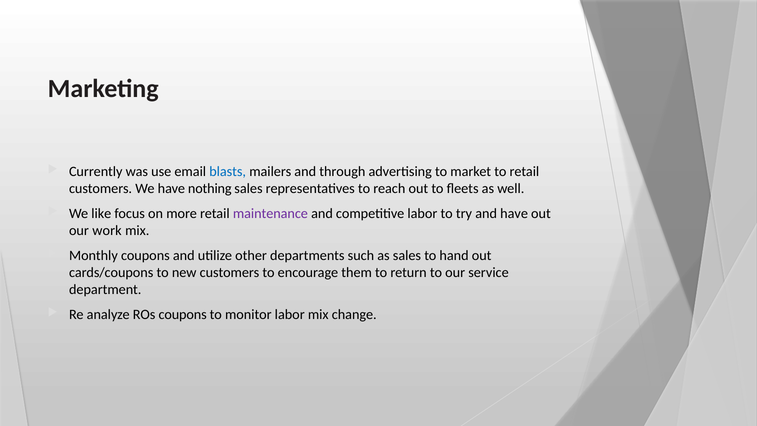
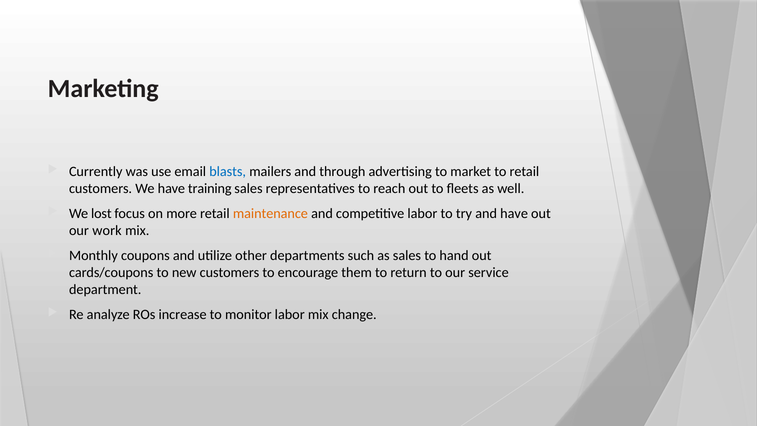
nothing: nothing -> training (210, 188)
like: like -> lost (101, 213)
maintenance colour: purple -> orange (270, 213)
ROs coupons: coupons -> increase (183, 314)
